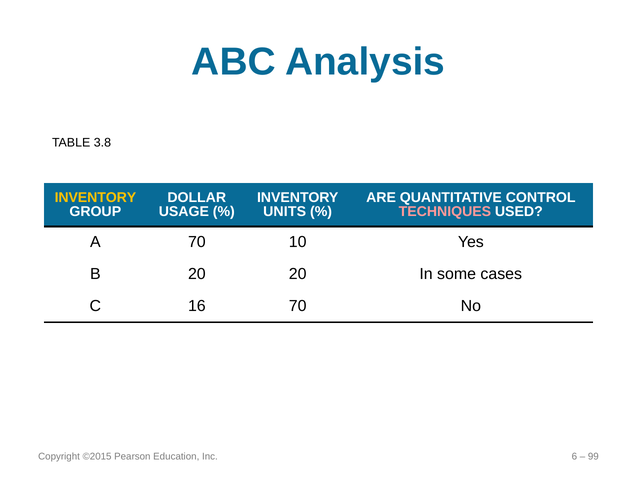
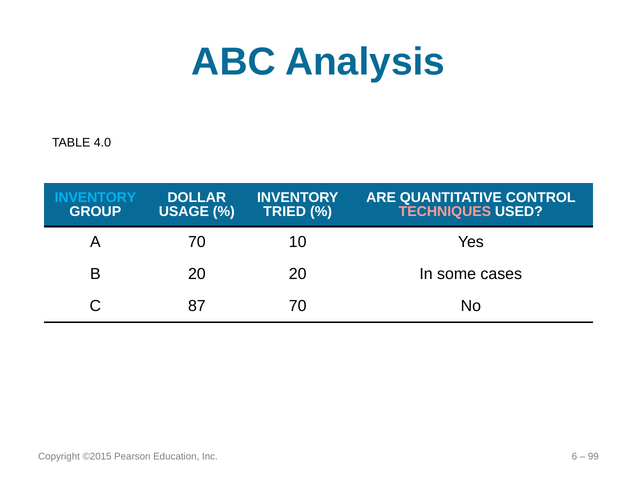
3.8: 3.8 -> 4.0 (102, 143)
INVENTORY colour: yellow -> light blue (95, 197)
UNITS: UNITS -> TRIED (285, 211)
16: 16 -> 87 (197, 306)
